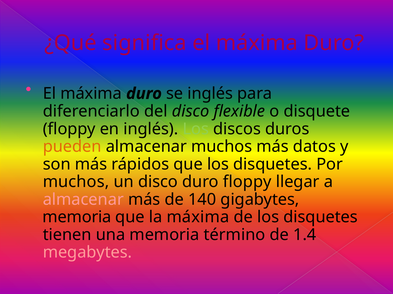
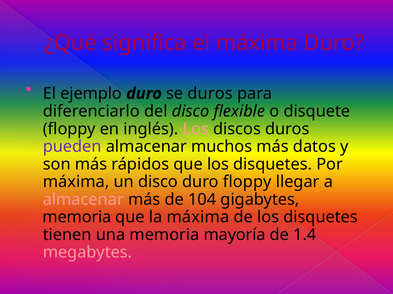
máxima: máxima -> ejemplo (91, 94)
se inglés: inglés -> duros (210, 94)
Los colour: light green -> pink (196, 129)
pueden colour: orange -> purple (72, 147)
muchos: muchos -> máxima (76, 182)
140: 140 -> 104 (202, 200)
término: término -> mayoría (235, 235)
